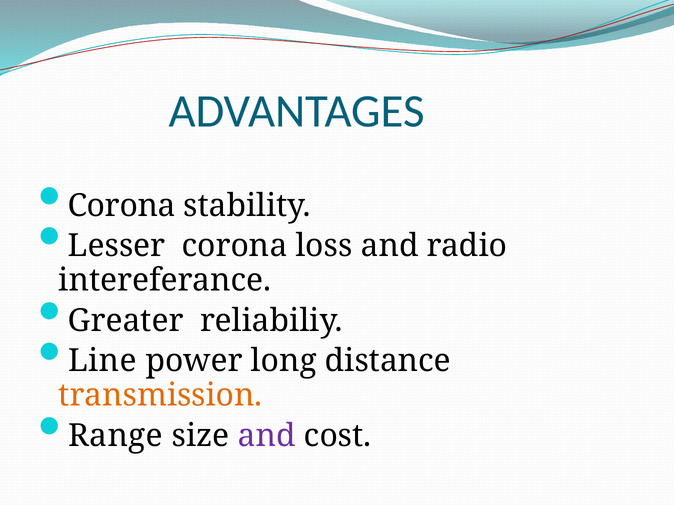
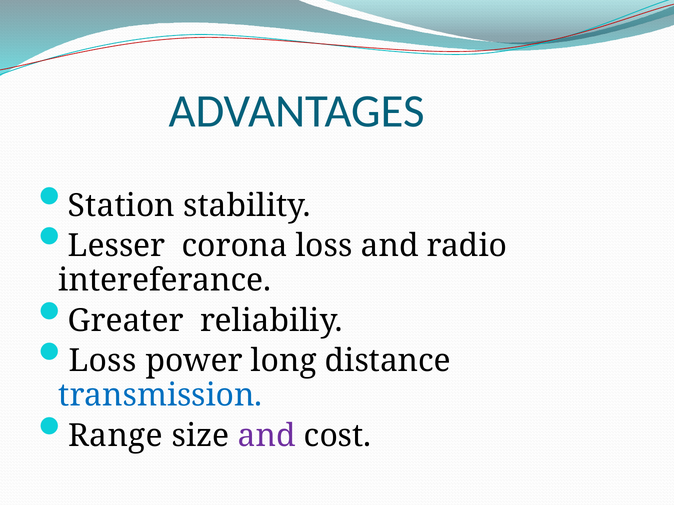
Corona: Corona -> Station (122, 206)
Line: Line -> Loss (103, 361)
transmission colour: orange -> blue (160, 396)
